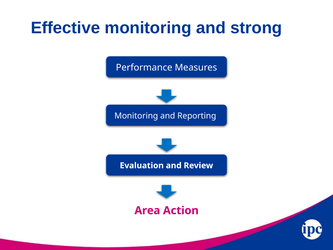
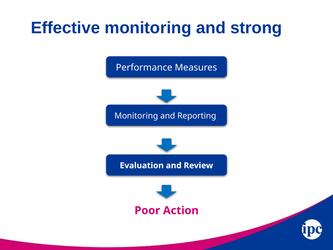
Area: Area -> Poor (147, 210)
